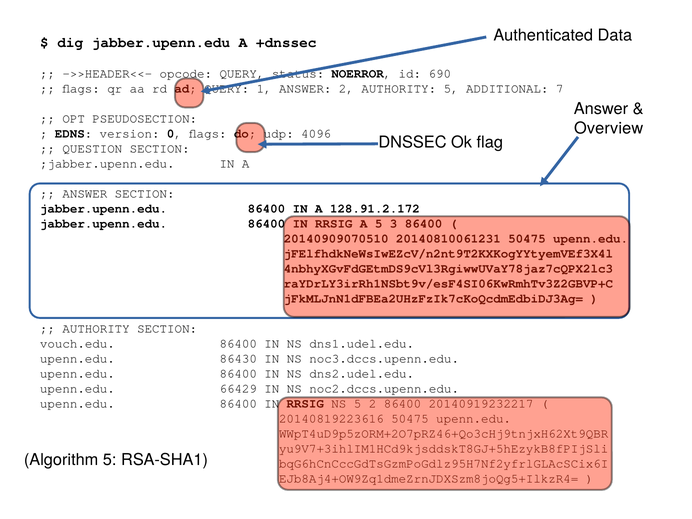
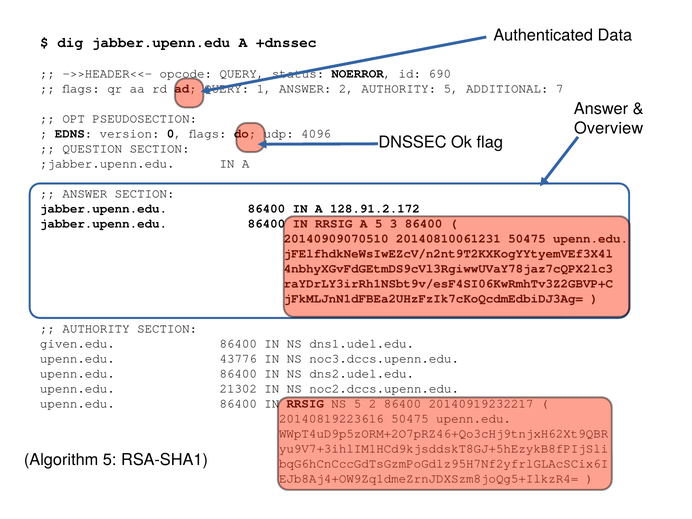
vouch.edu: vouch.edu -> given.edu (77, 344)
86430: 86430 -> 43776 (238, 359)
66429: 66429 -> 21302 (238, 389)
